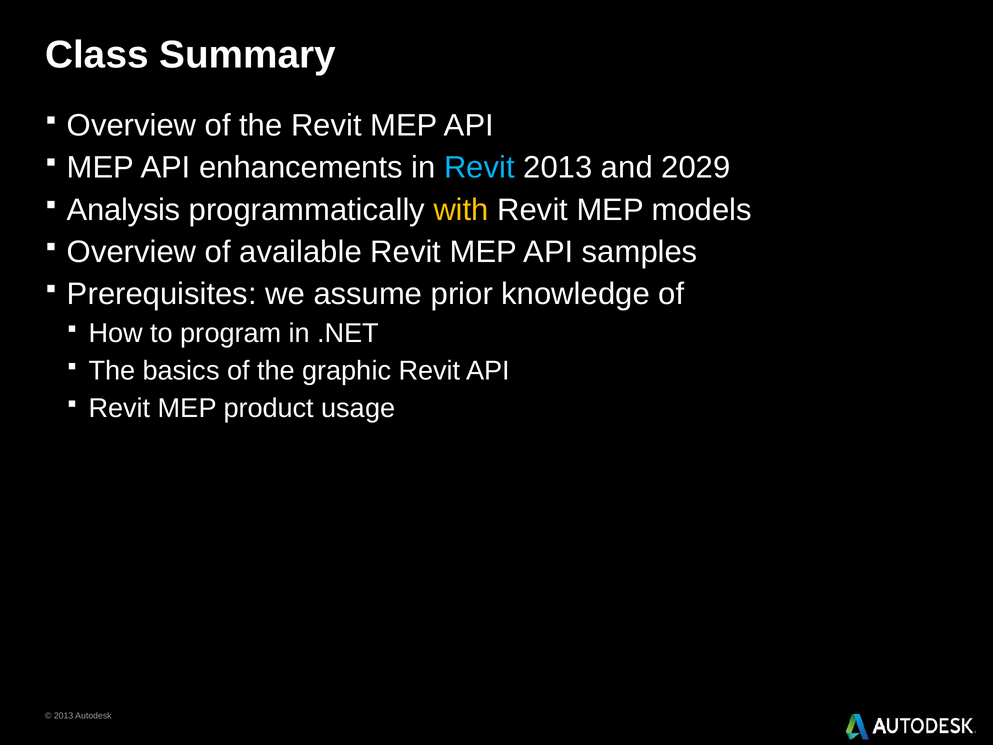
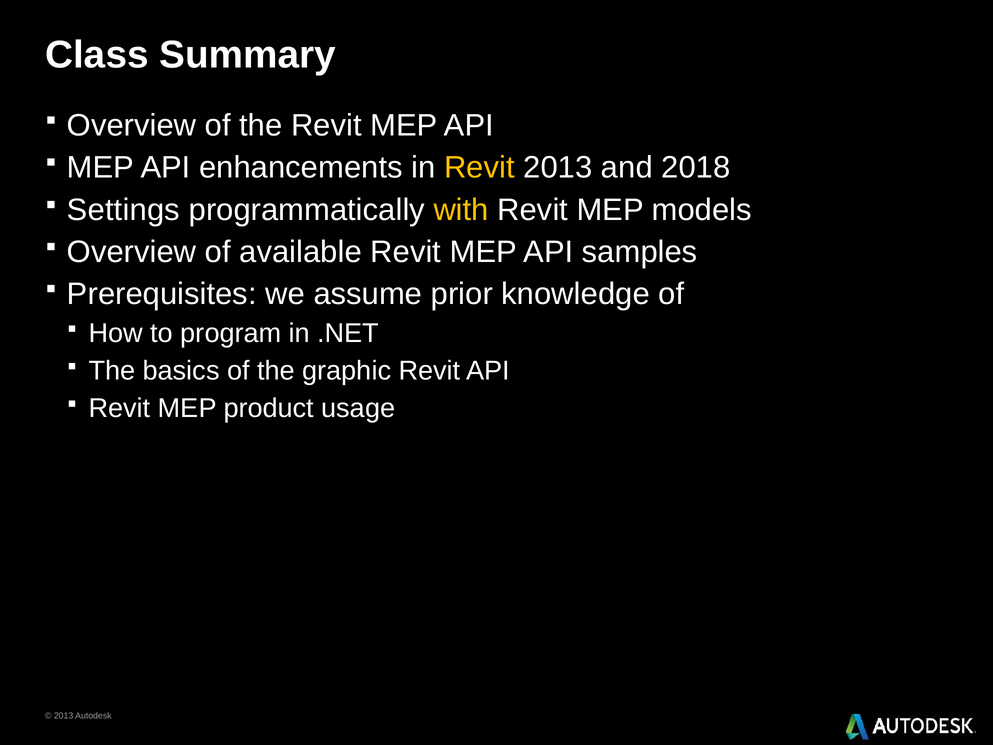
Revit colour: light blue -> yellow (479, 168)
2029: 2029 -> 2018 (696, 168)
Analysis: Analysis -> Settings (123, 210)
